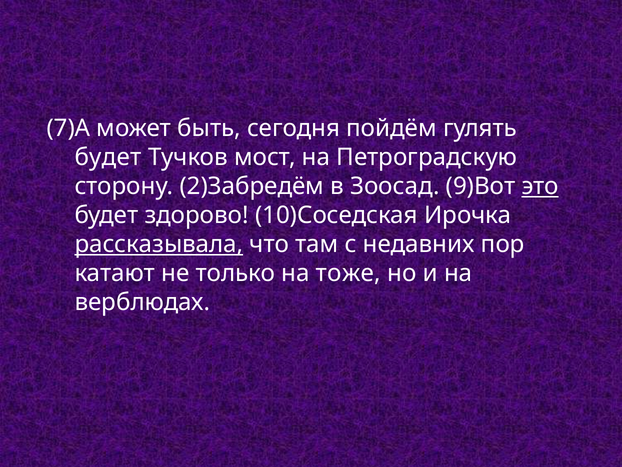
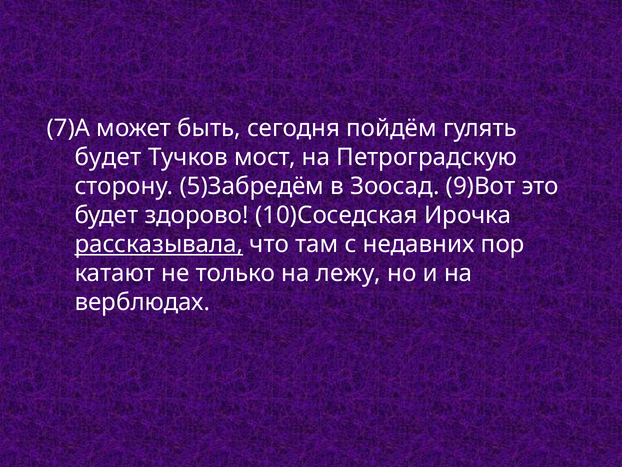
2)Забредём: 2)Забредём -> 5)Забредём (252, 186)
это underline: present -> none (540, 186)
тоже: тоже -> лежу (348, 273)
